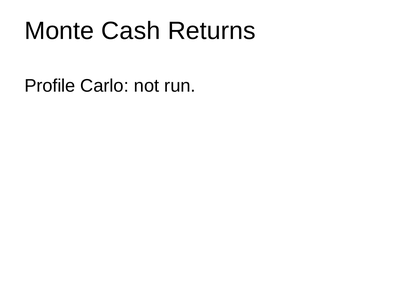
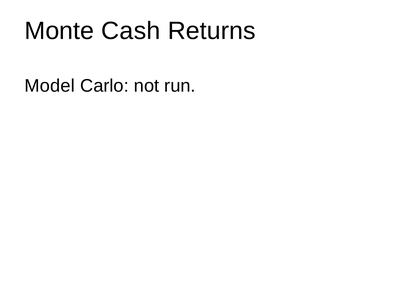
Profile: Profile -> Model (50, 86)
